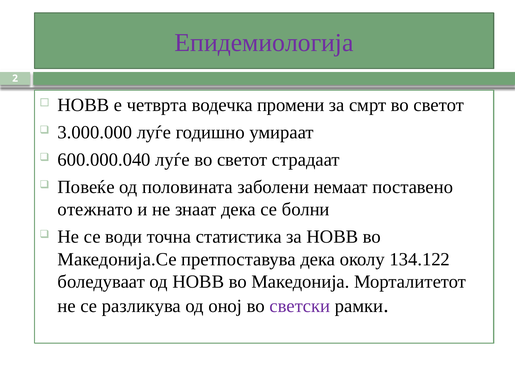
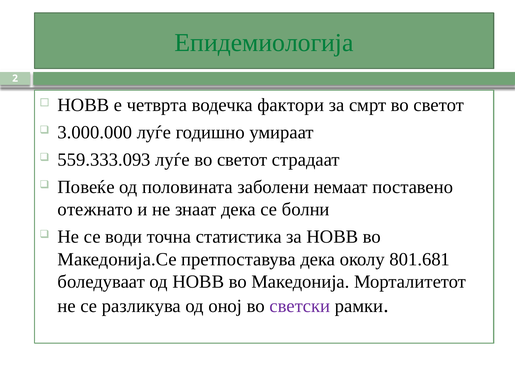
Епидемиологија colour: purple -> green (264, 43)
промени: промени -> фактори (291, 105)
600.000.040: 600.000.040 -> 559.333.093 (104, 160)
134.122: 134.122 -> 801.681 (420, 259)
